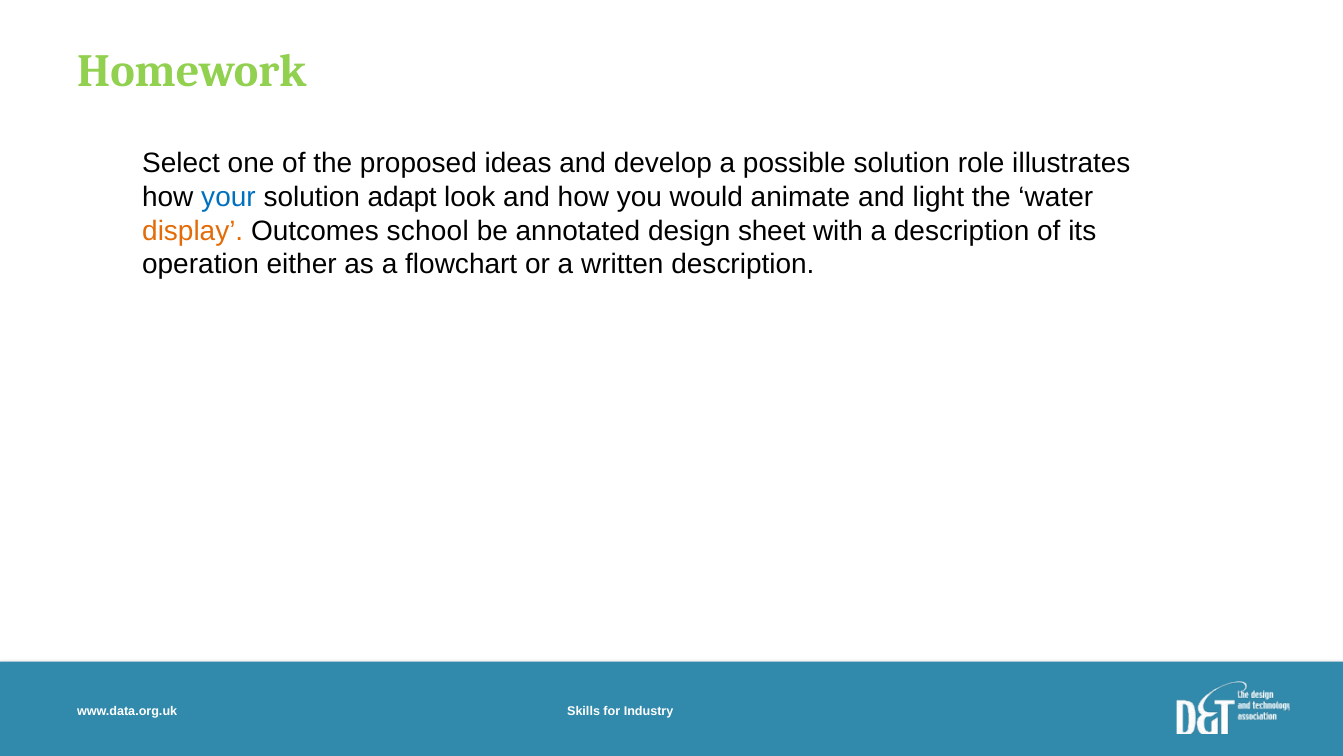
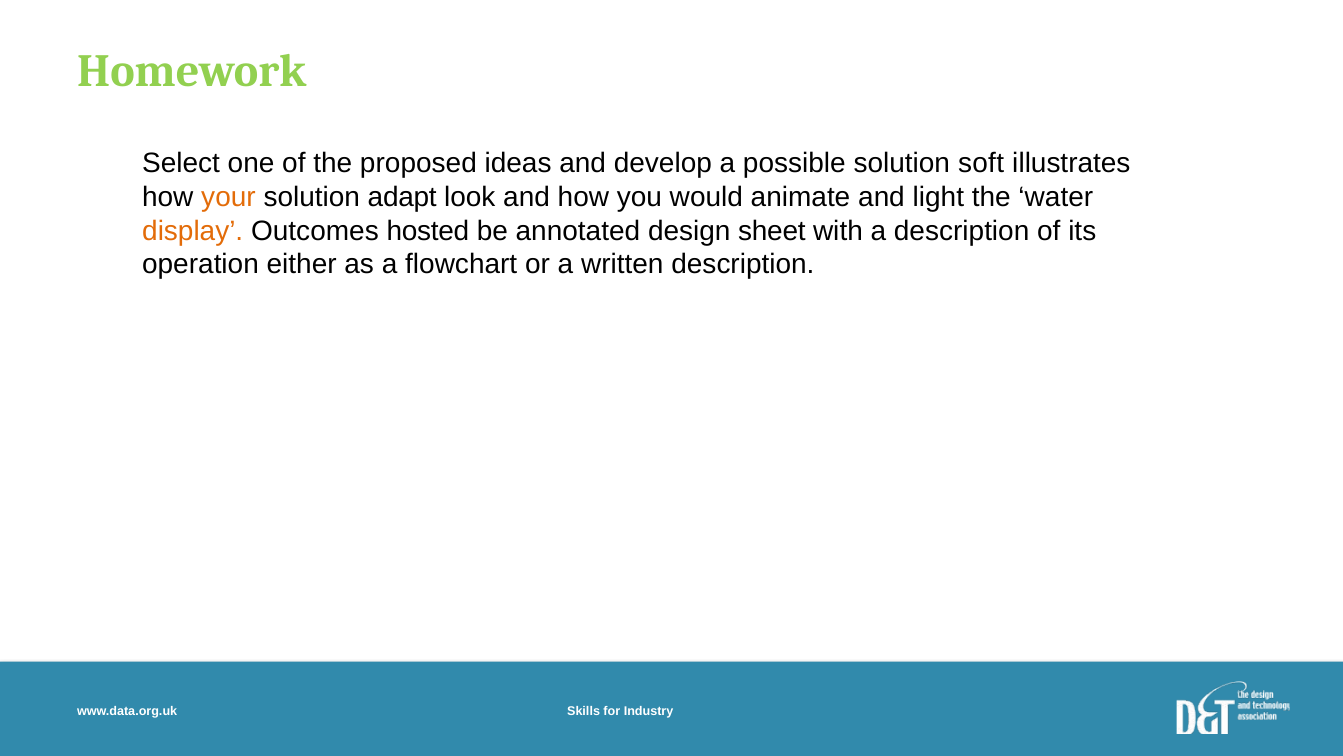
role: role -> soft (981, 164)
your colour: blue -> orange (229, 197)
school: school -> hosted (428, 231)
